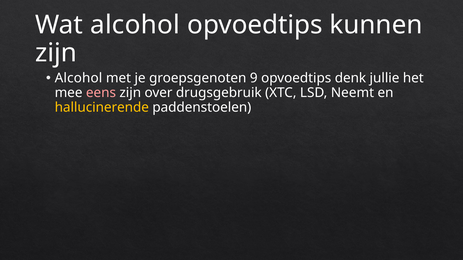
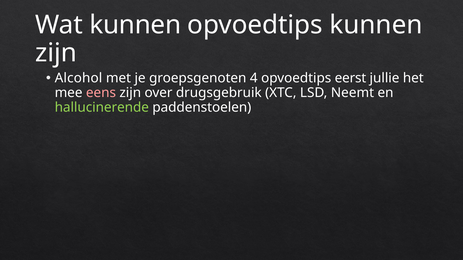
Wat alcohol: alcohol -> kunnen (135, 25)
9: 9 -> 4 (254, 78)
denk: denk -> eerst (350, 78)
hallucinerende colour: yellow -> light green (102, 107)
